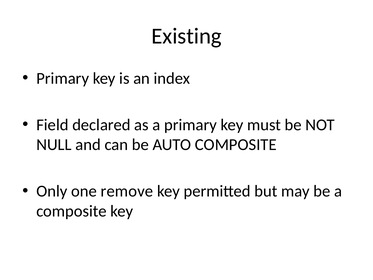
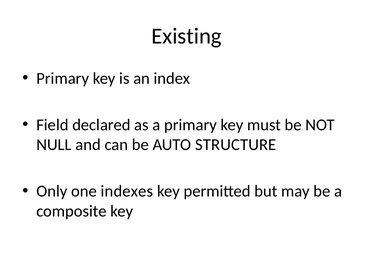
AUTO COMPOSITE: COMPOSITE -> STRUCTURE (236, 145)
remove: remove -> indexes (127, 191)
